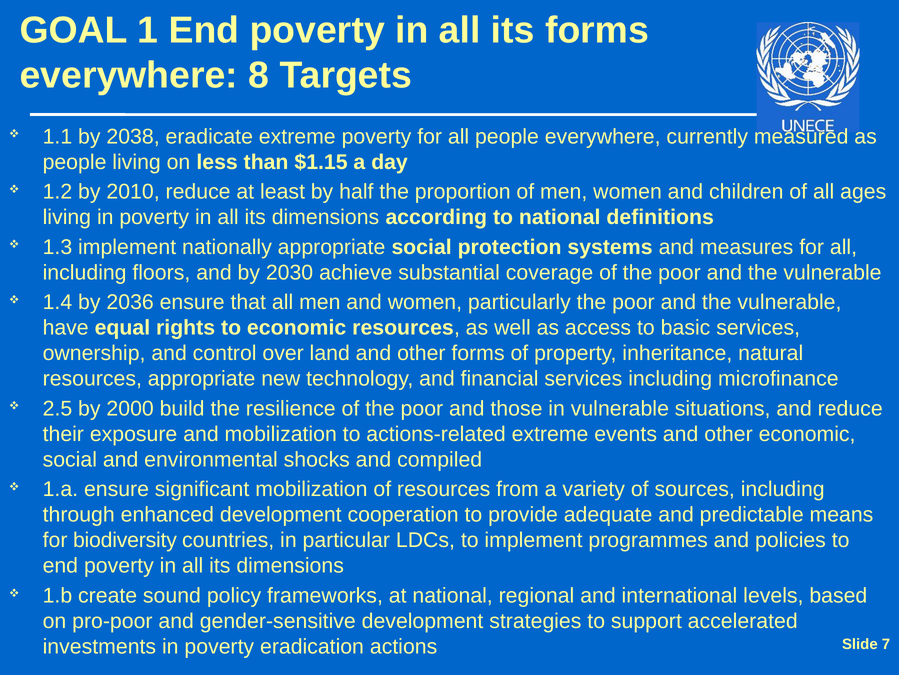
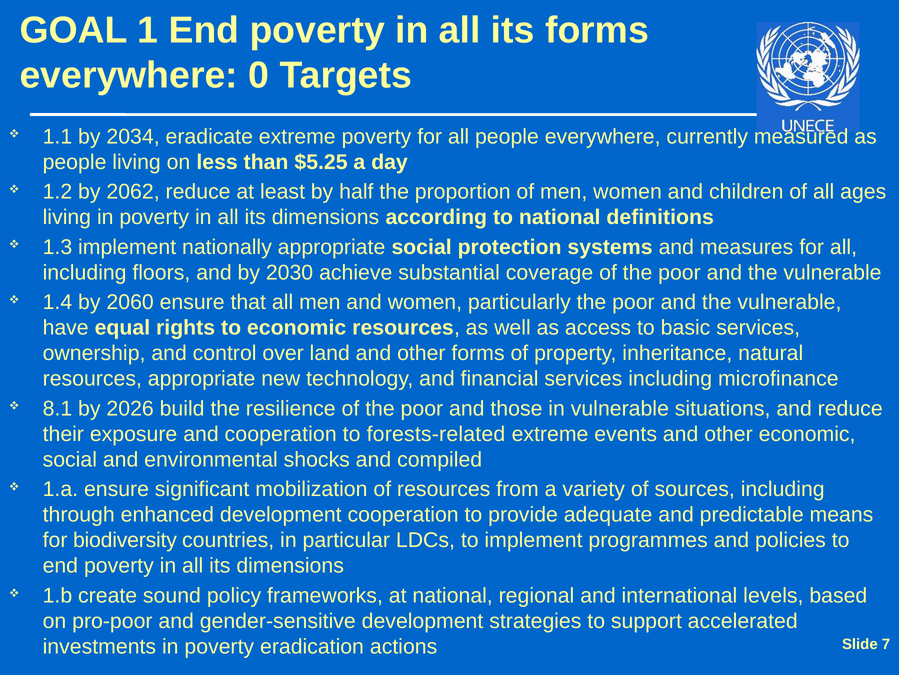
8: 8 -> 0 (259, 76)
2038: 2038 -> 2034 (133, 136)
$1.15: $1.15 -> $5.25 (321, 162)
2010: 2010 -> 2062 (133, 192)
2036: 2036 -> 2060 (130, 302)
2.5: 2.5 -> 8.1 (57, 408)
2000: 2000 -> 2026 (130, 408)
and mobilization: mobilization -> cooperation (281, 434)
actions-related: actions-related -> forests-related (436, 434)
